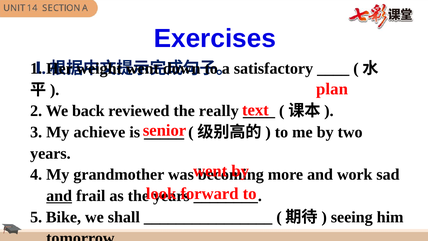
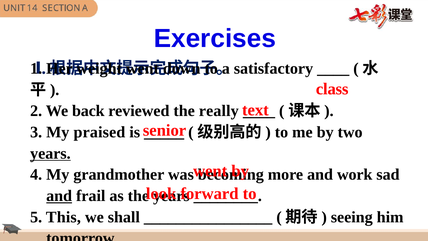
plan: plan -> class (332, 89)
achieve: achieve -> praised (99, 132)
years underline: none -> present (50, 153)
Bike: Bike -> This (63, 217)
